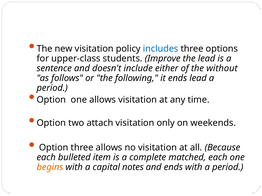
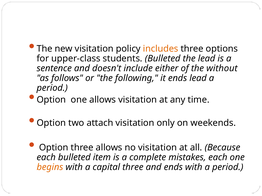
includes colour: blue -> orange (161, 49)
students Improve: Improve -> Bulleted (163, 59)
matched: matched -> mistakes (187, 158)
capital notes: notes -> three (133, 167)
